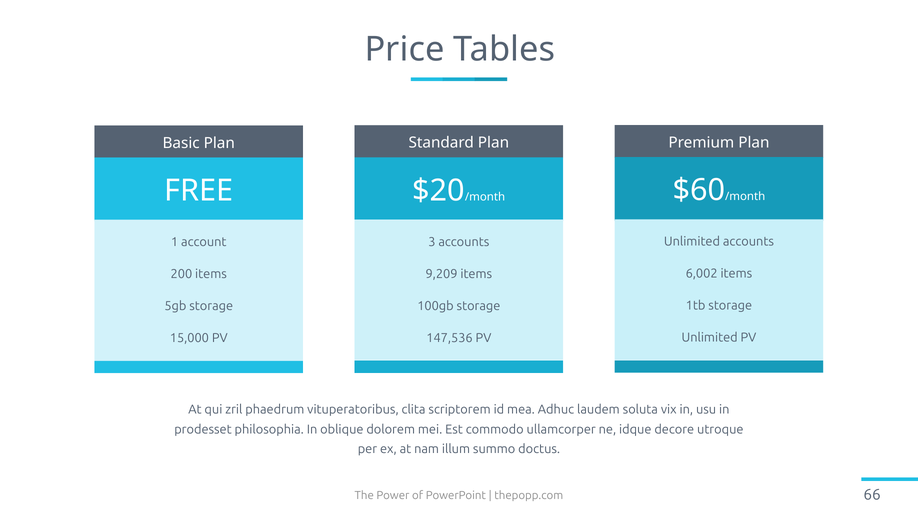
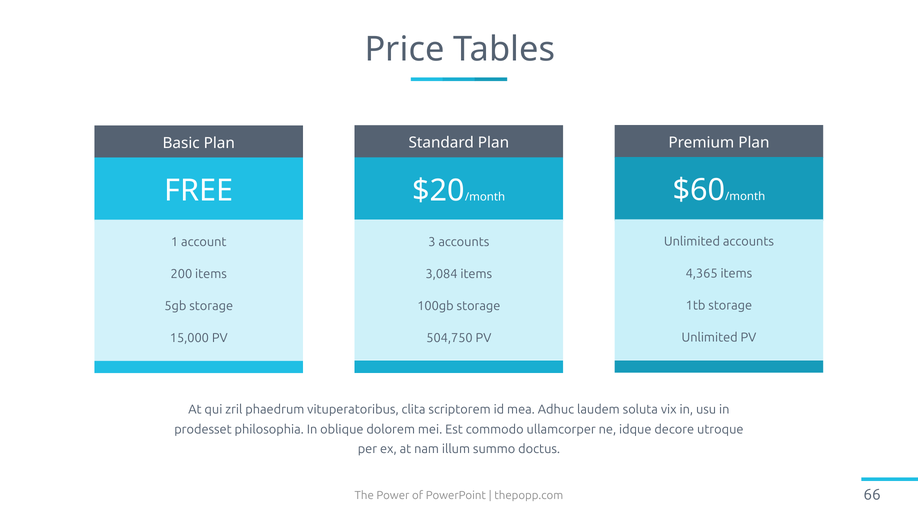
6,002: 6,002 -> 4,365 (702, 274)
9,209: 9,209 -> 3,084 (442, 274)
147,536: 147,536 -> 504,750 (450, 338)
